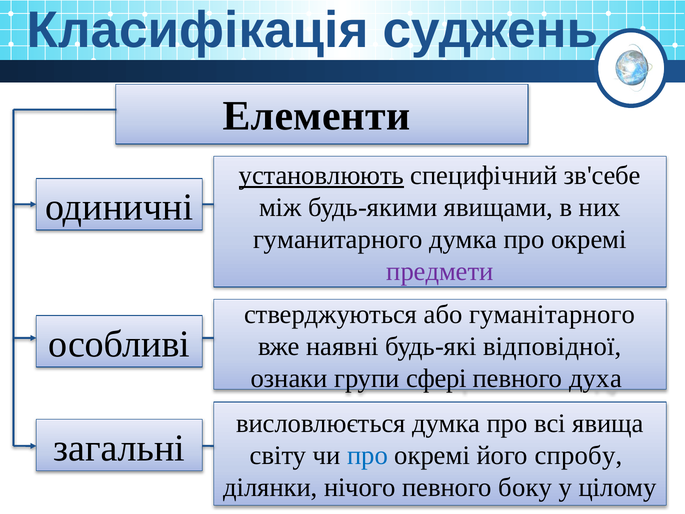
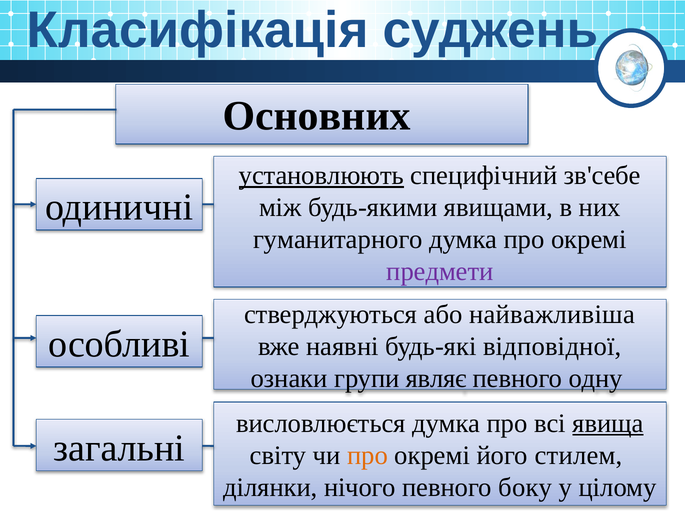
Елементи: Елементи -> Основних (317, 116)
гуманітарного: гуманітарного -> найважливіша (552, 314)
сфері: сфері -> являє (436, 378)
духа: духа -> одну (596, 378)
явища underline: none -> present (608, 423)
про colour: blue -> orange (367, 455)
спробу: спробу -> стилем (579, 455)
